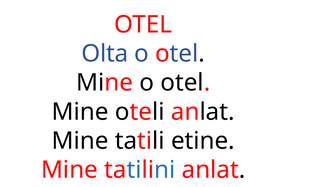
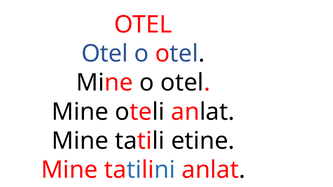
Olta: Olta -> Otel (105, 54)
